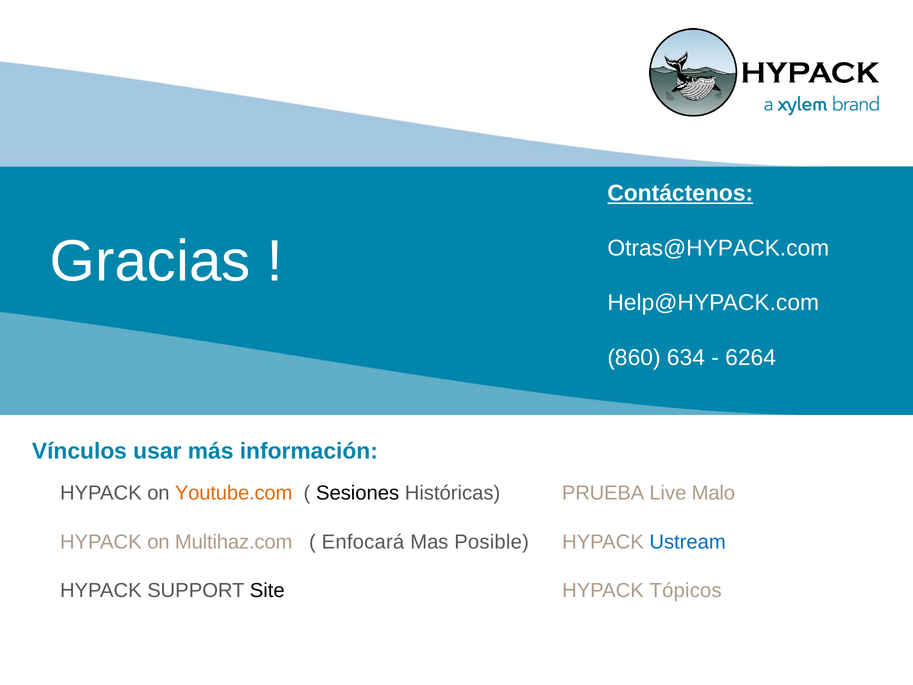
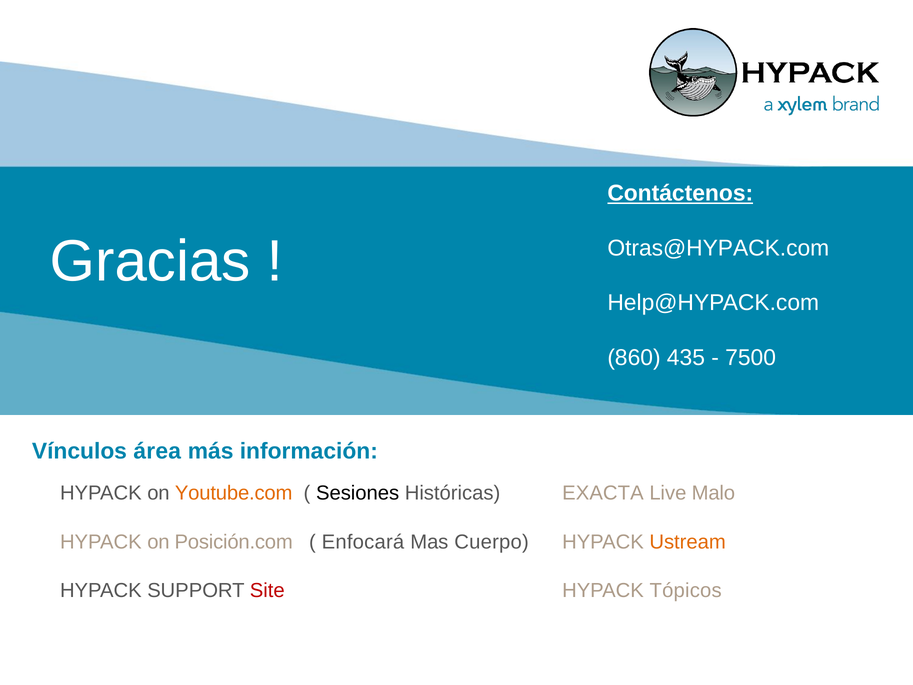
634: 634 -> 435 (686, 358)
6264: 6264 -> 7500 (751, 358)
usar: usar -> área (157, 451)
PRUEBA: PRUEBA -> EXACTA (603, 493)
Multihaz.com: Multihaz.com -> Posición.com (234, 542)
Posible: Posible -> Cuerpo (492, 542)
Ustream colour: blue -> orange (688, 542)
Site colour: black -> red (267, 590)
